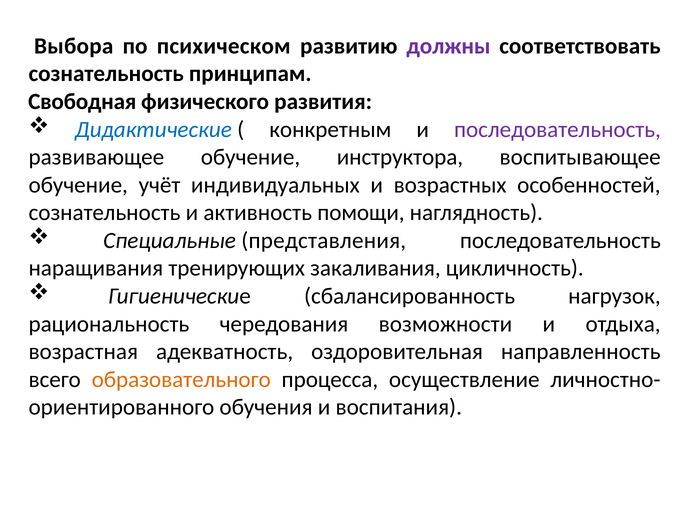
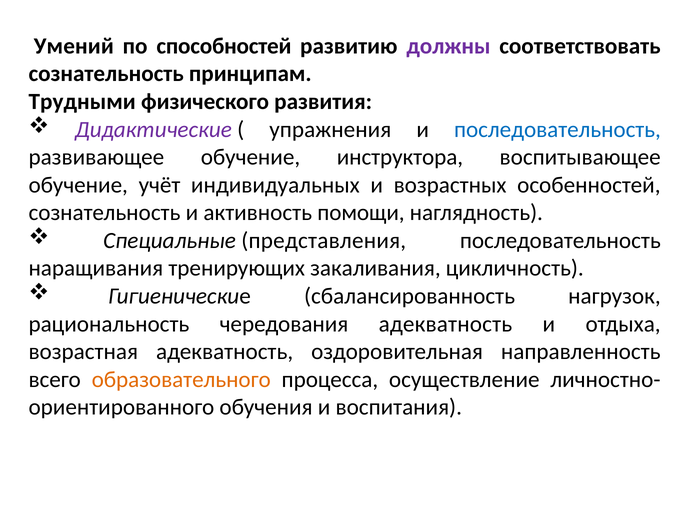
Выбора: Выбора -> Умений (74, 46)
психическом: психическом -> способностей (224, 46)
Свободная: Свободная -> Трудными (82, 102)
Дидактические colour: blue -> purple (153, 129)
конкретным: конкретным -> упражнения (330, 129)
последовательность colour: purple -> blue (557, 129)
чередования возможности: возможности -> адекватность (445, 324)
